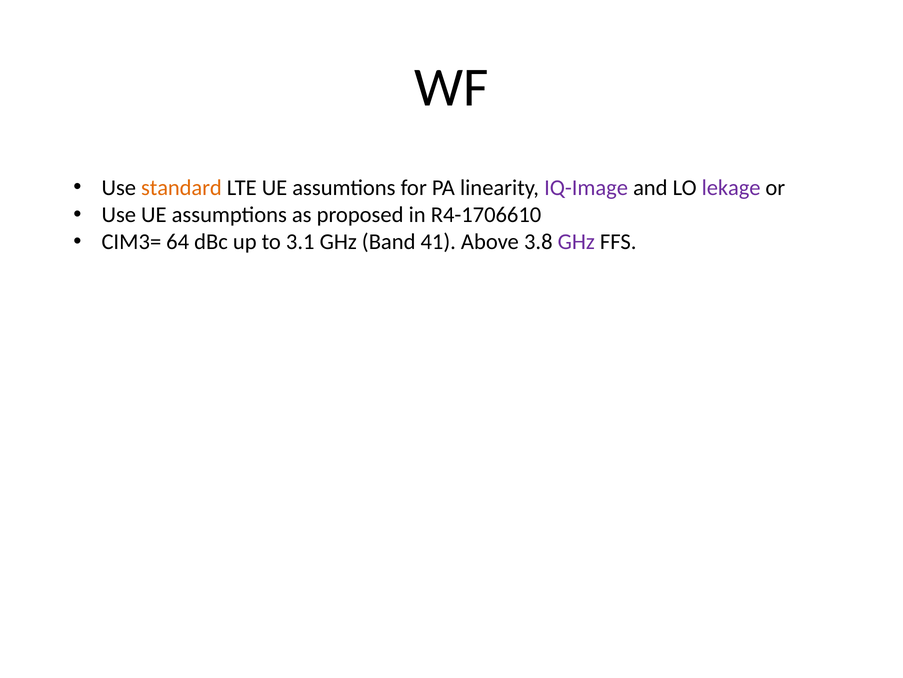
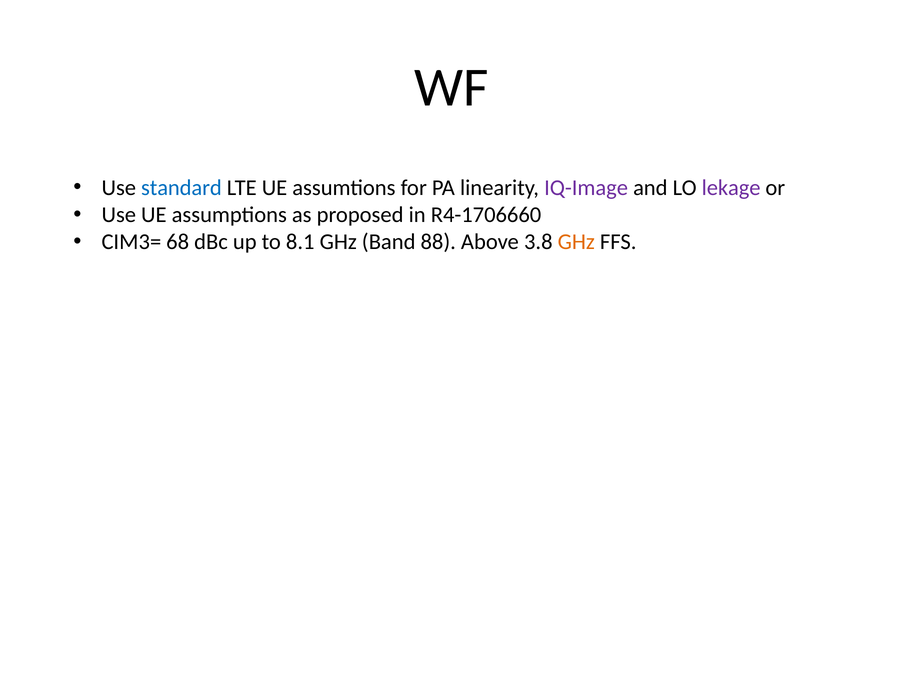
standard colour: orange -> blue (181, 187)
R4-1706610: R4-1706610 -> R4-1706660 (486, 215)
64: 64 -> 68 (178, 242)
3.1: 3.1 -> 8.1 (300, 242)
41: 41 -> 88 (438, 242)
GHz colour: purple -> orange (576, 242)
